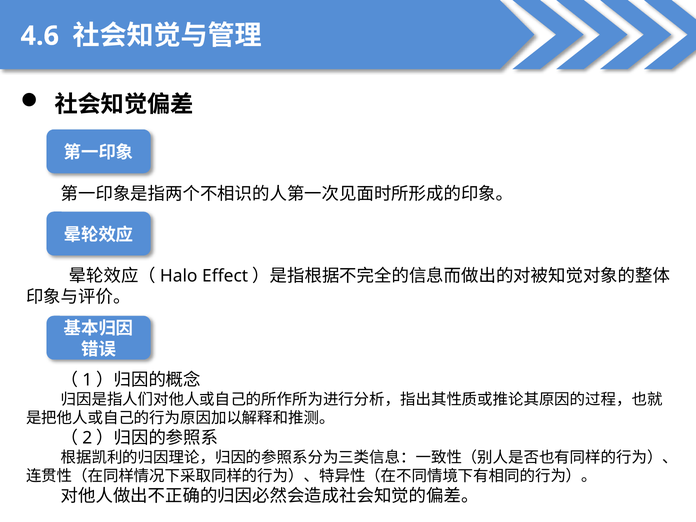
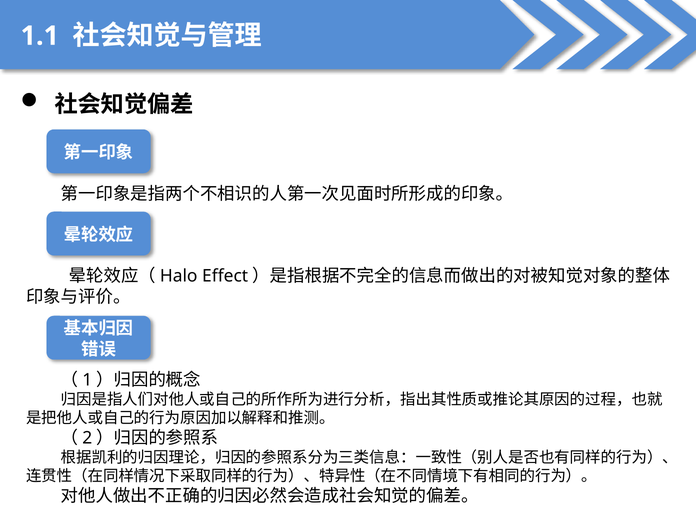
4.6: 4.6 -> 1.1 (40, 36)
